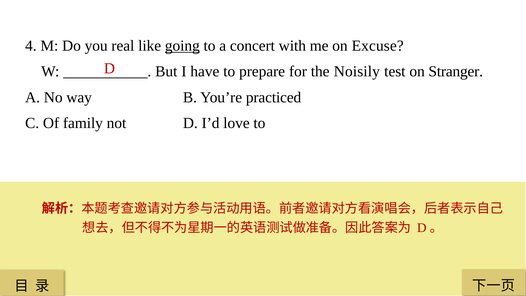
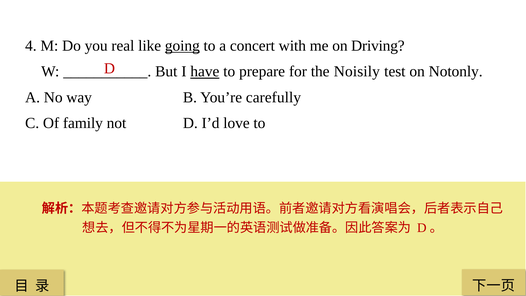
Excuse: Excuse -> Driving (378, 46)
have underline: none -> present (205, 72)
Stranger: Stranger -> Notonly (456, 72)
practiced: practiced -> carefully (273, 97)
